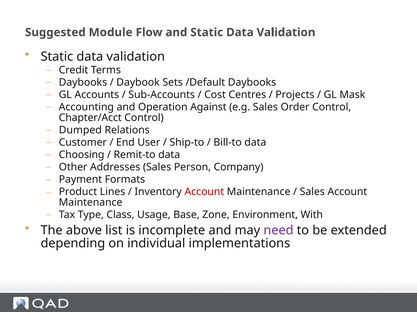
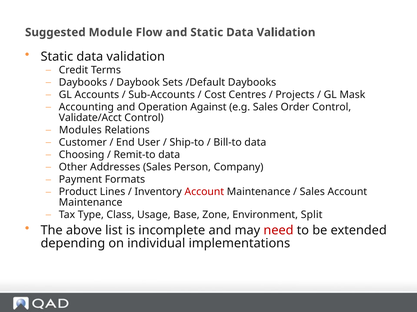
Chapter/Acct: Chapter/Acct -> Validate/Acct (90, 118)
Dumped: Dumped -> Modules (80, 130)
With: With -> Split (312, 215)
need colour: purple -> red (278, 231)
